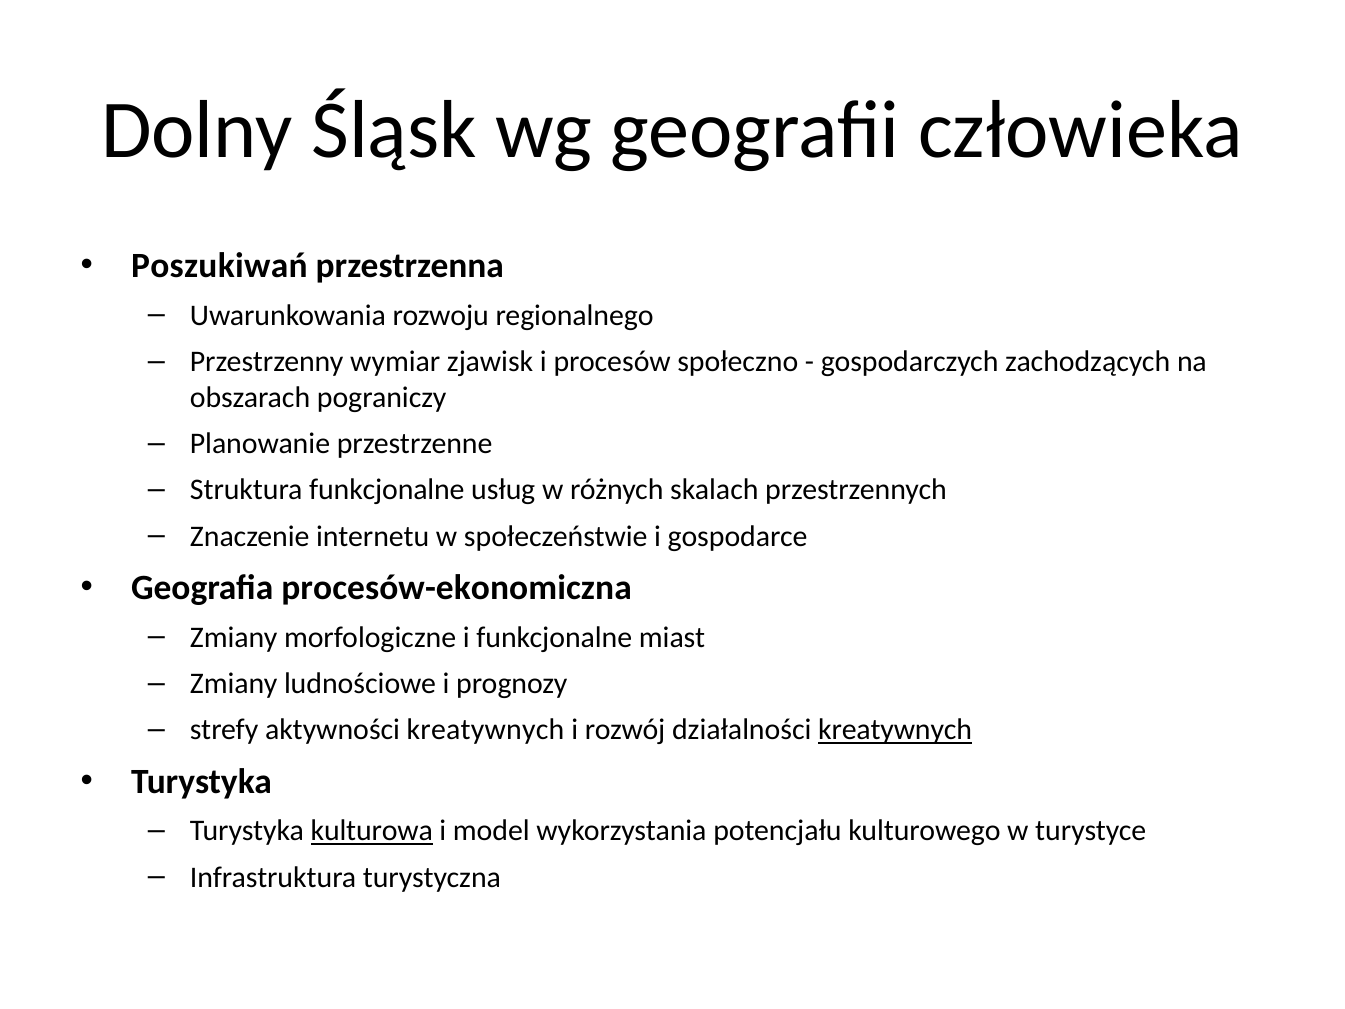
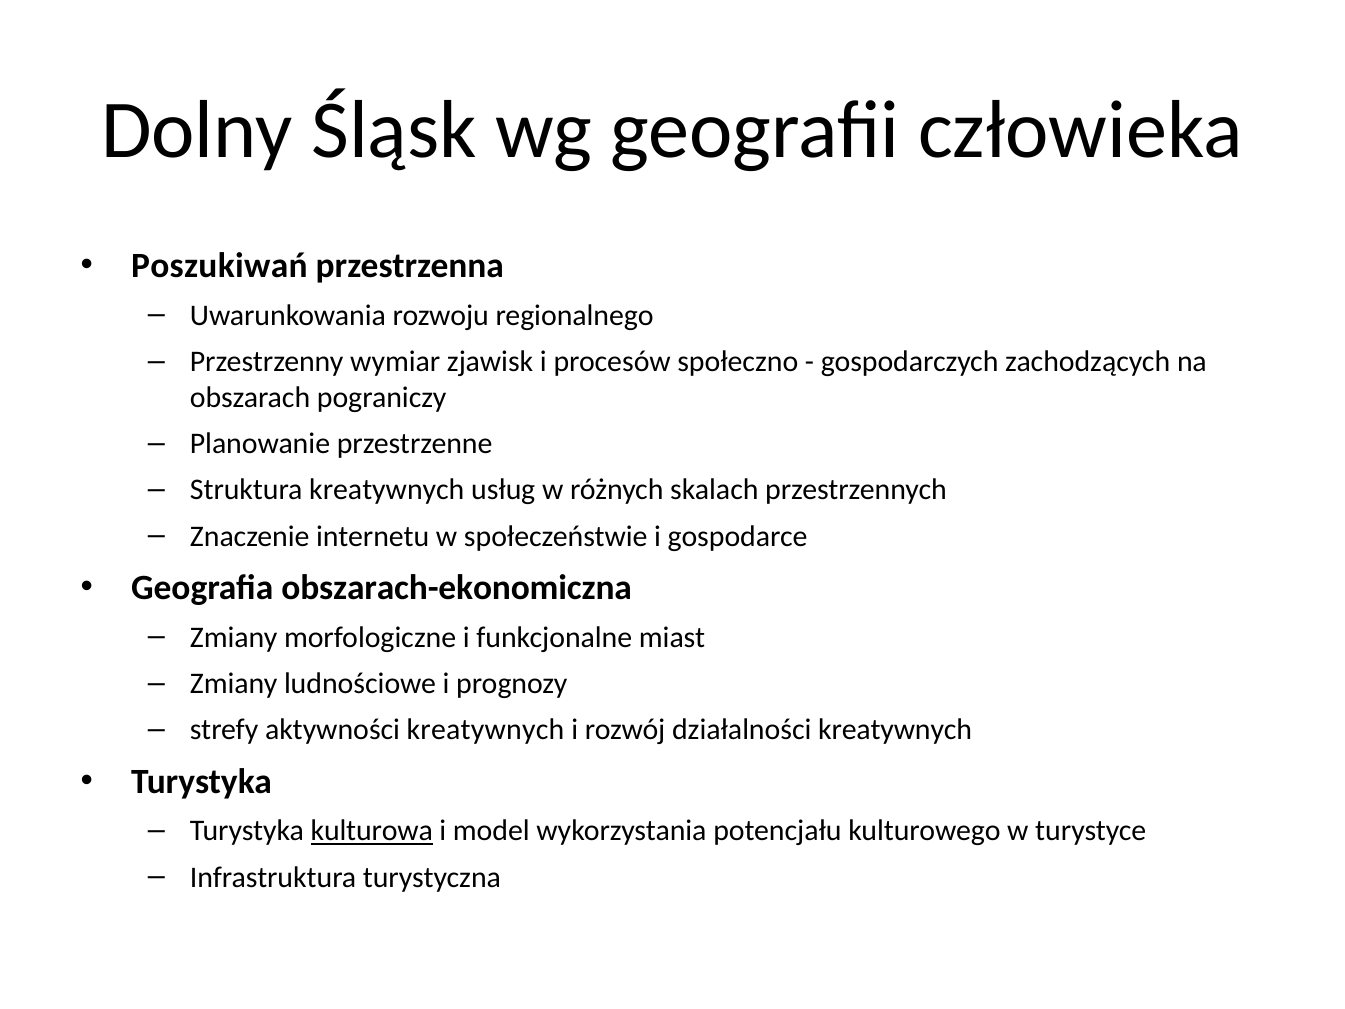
Struktura funkcjonalne: funkcjonalne -> kreatywnych (387, 490)
procesów-ekonomiczna: procesów-ekonomiczna -> obszarach-ekonomiczna (457, 588)
kreatywnych underline: present -> none (895, 730)
